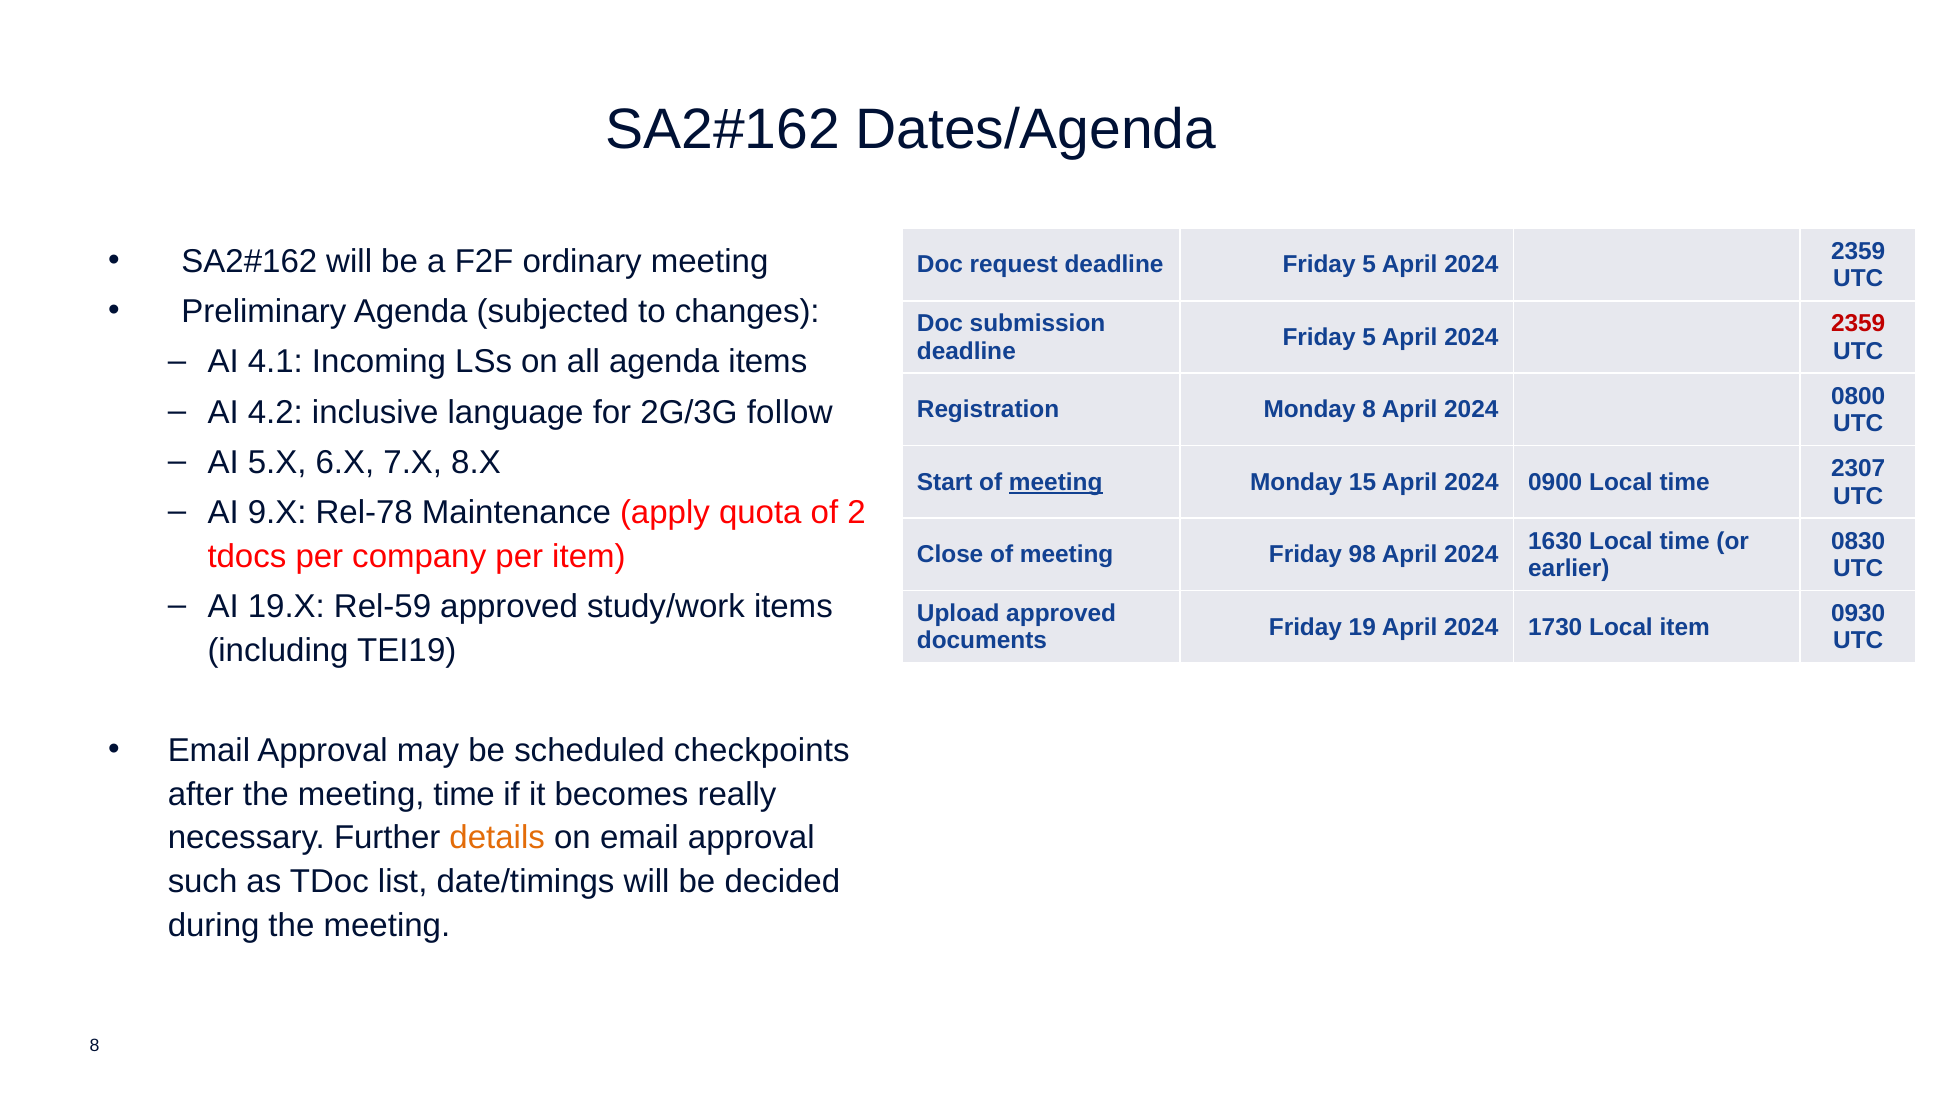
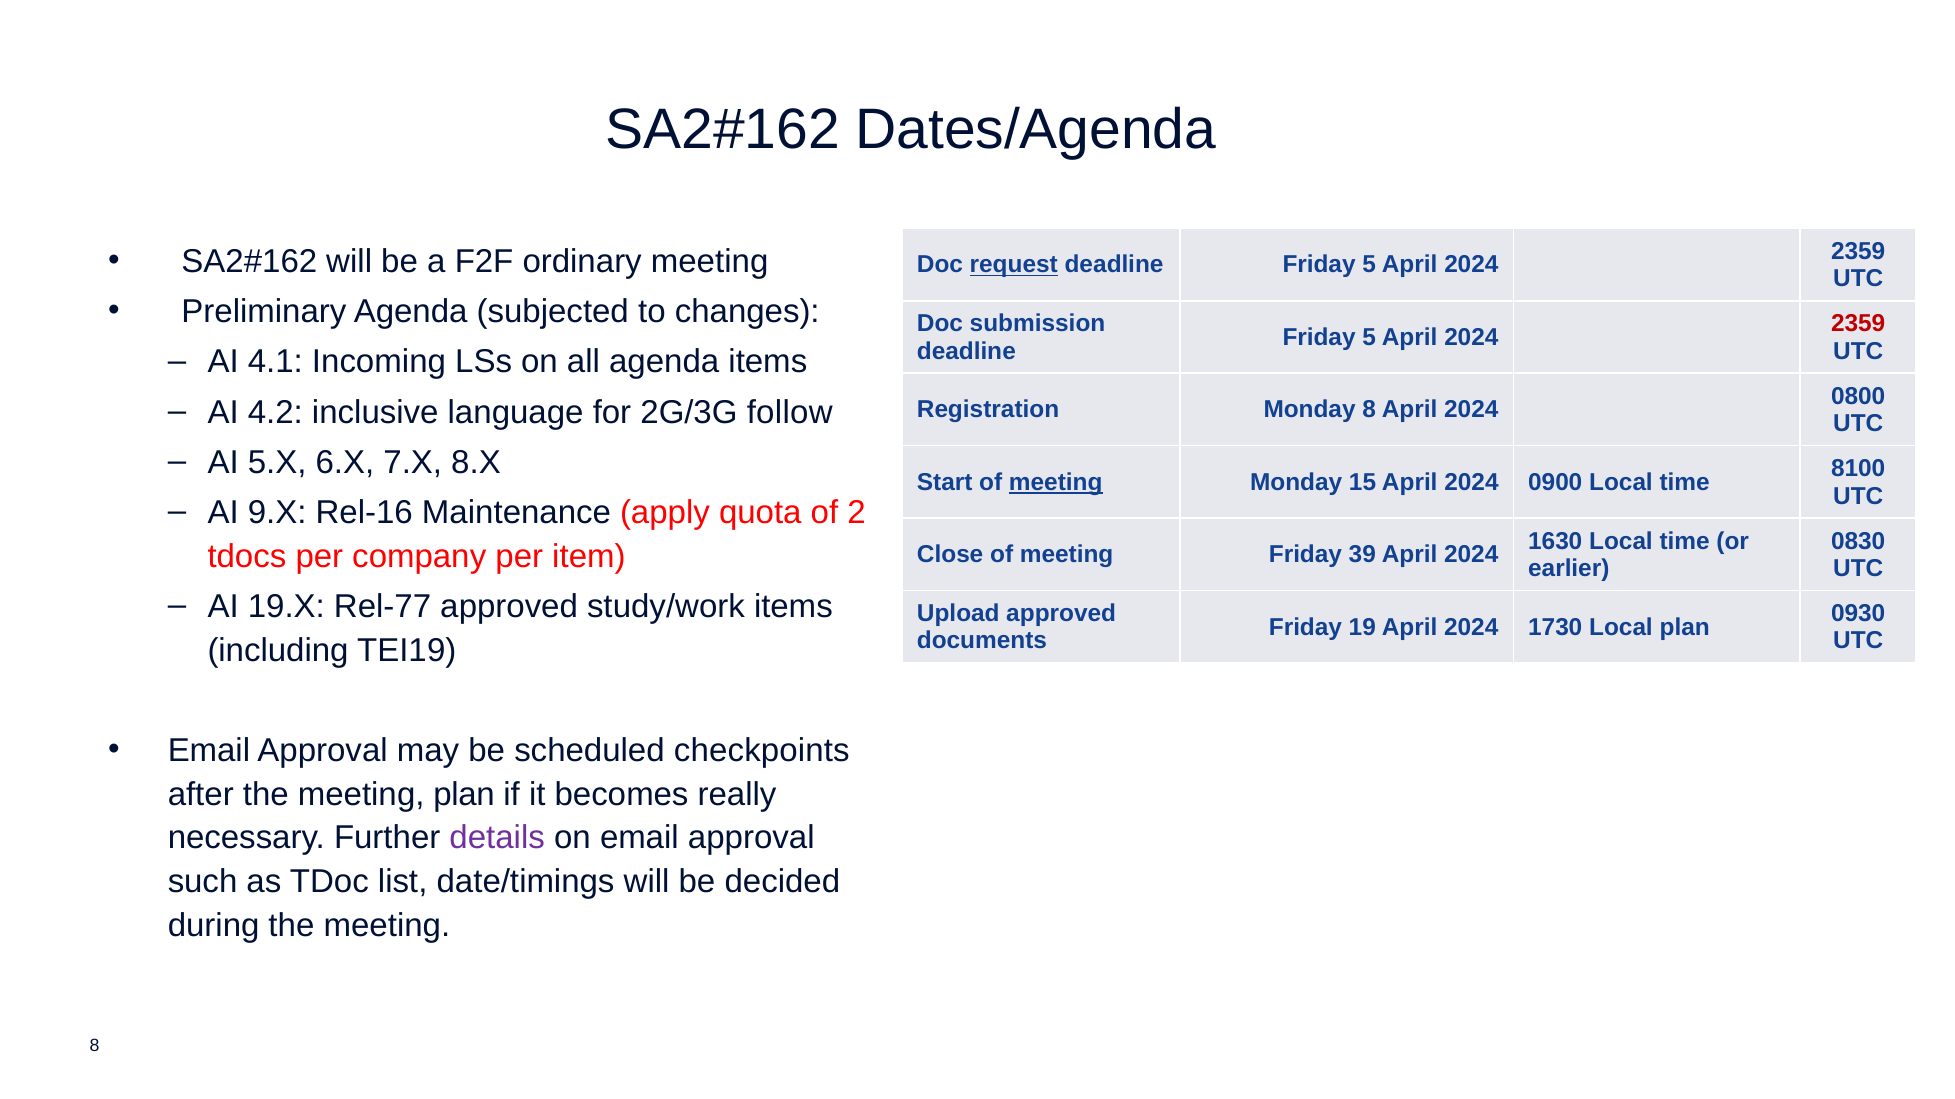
request underline: none -> present (1014, 265)
2307: 2307 -> 8100 (1858, 469)
Rel-78: Rel-78 -> Rel-16 (364, 513)
98: 98 -> 39 (1362, 555)
Rel-59: Rel-59 -> Rel-77 (383, 607)
Local item: item -> plan (1685, 628)
meeting time: time -> plan (464, 795)
details colour: orange -> purple (497, 838)
